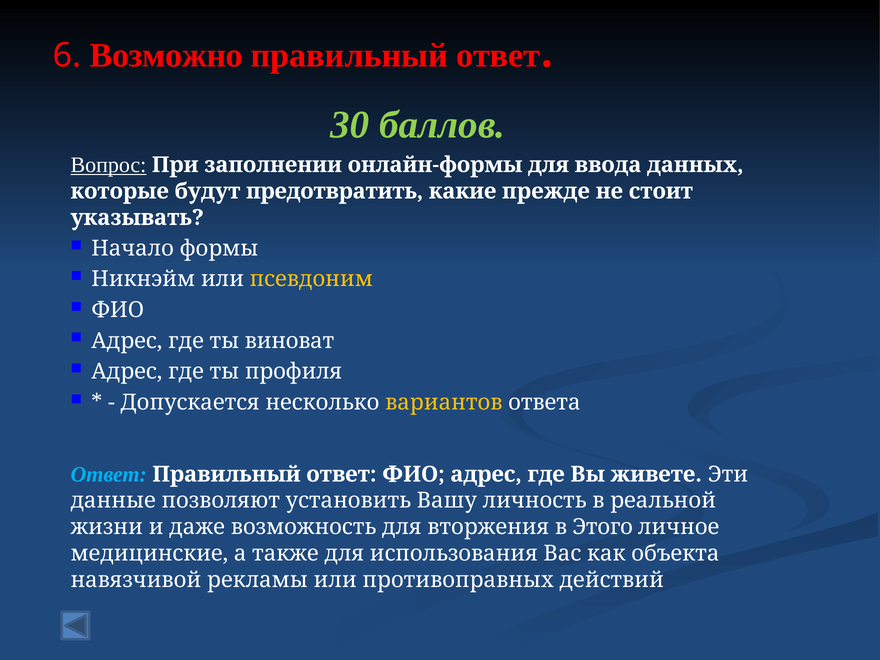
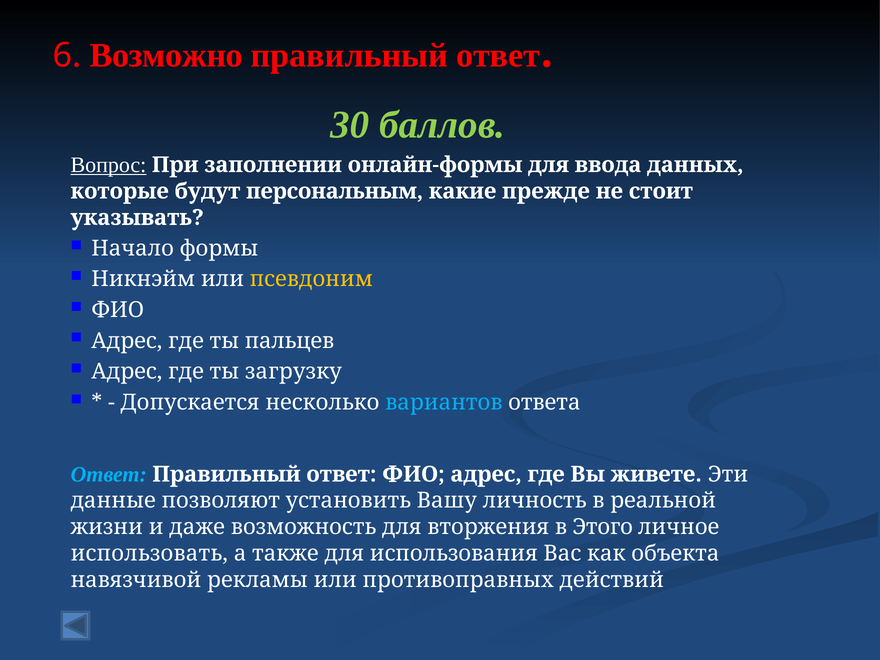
предотвратить: предотвратить -> персональным (335, 191)
виноват: виноват -> пальцев (289, 341)
профиля: профиля -> загрузку (293, 372)
вариантов colour: yellow -> light blue (444, 402)
медицинские: медицинские -> использовать (149, 554)
